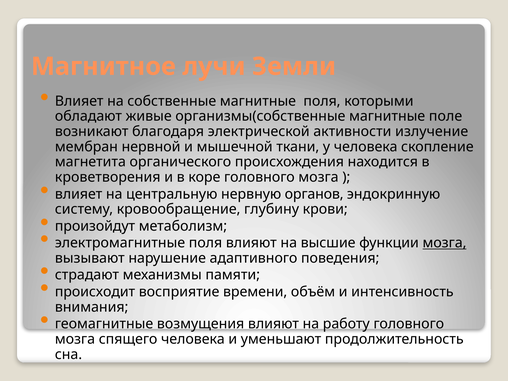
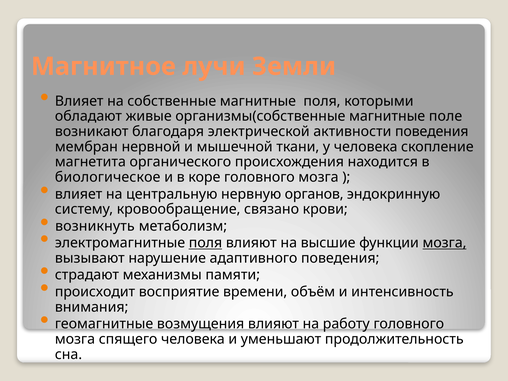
активности излучение: излучение -> поведения (432, 132)
кроветворения: кроветворения -> биологическое (108, 177)
глубину: глубину -> связано (272, 209)
произойдут: произойдут -> возникнуть (95, 226)
поля underline: none -> present (205, 243)
